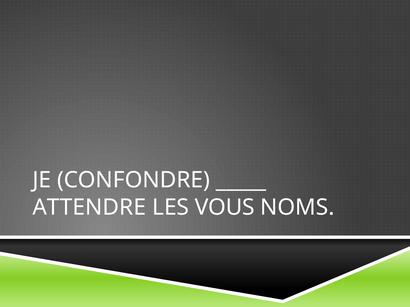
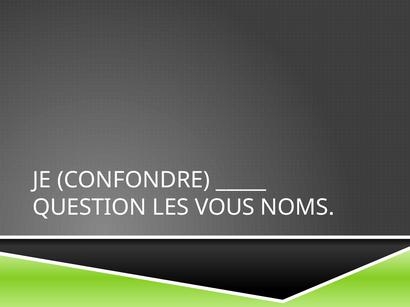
ATTENDRE: ATTENDRE -> QUESTION (89, 208)
